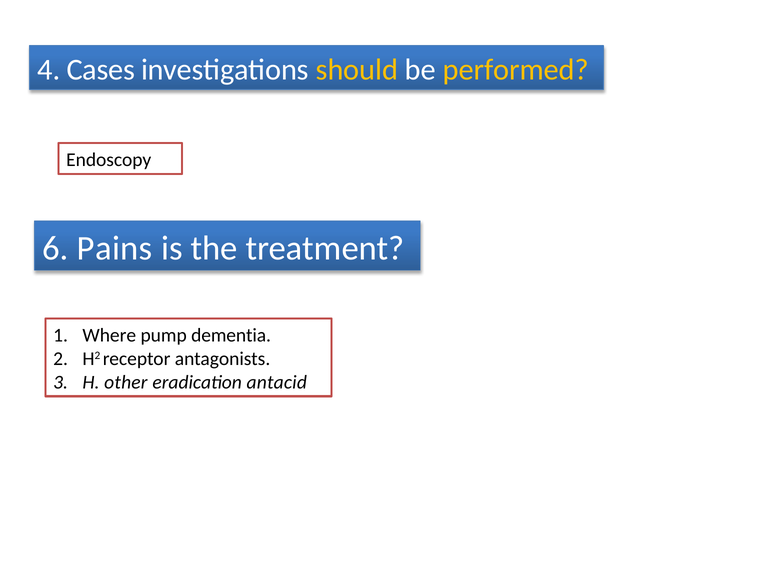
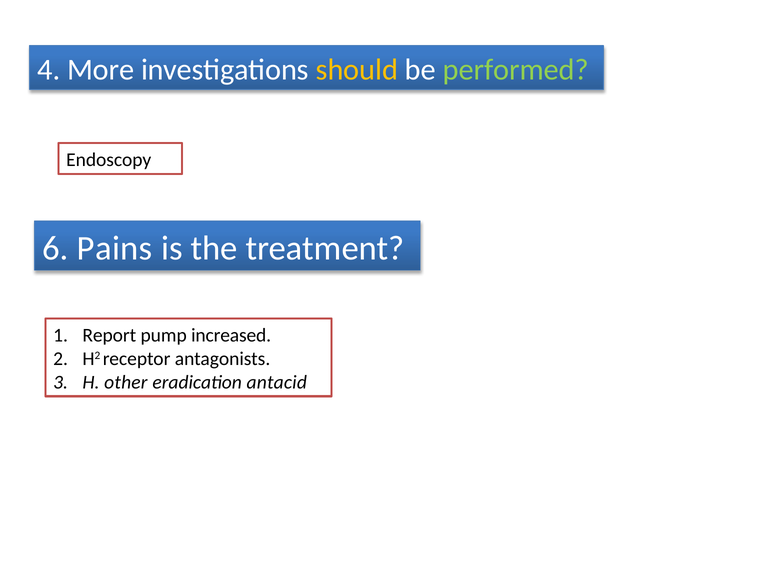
Cases: Cases -> More (101, 70)
performed colour: yellow -> light green (516, 70)
Where: Where -> Report (109, 335)
dementia: dementia -> increased (231, 335)
